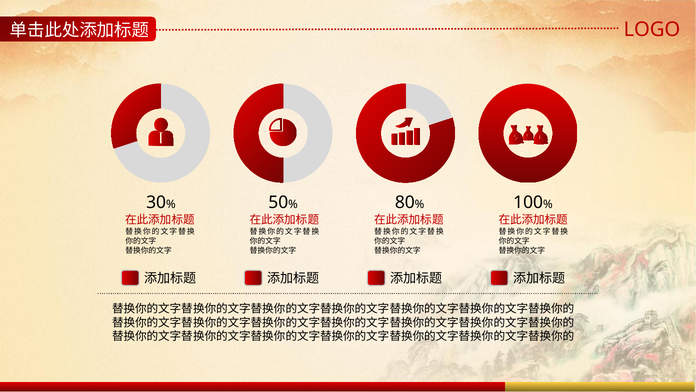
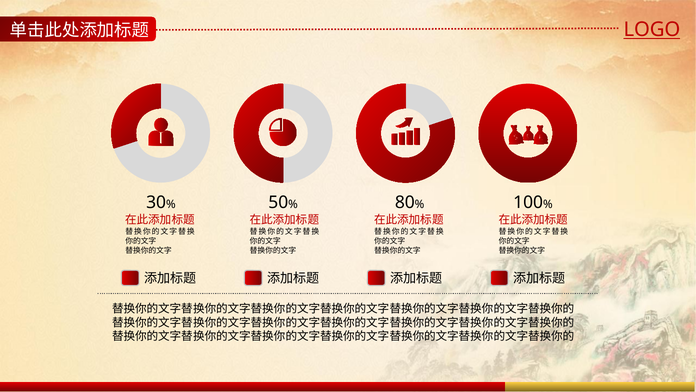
LOGO underline: none -> present (652, 30)
